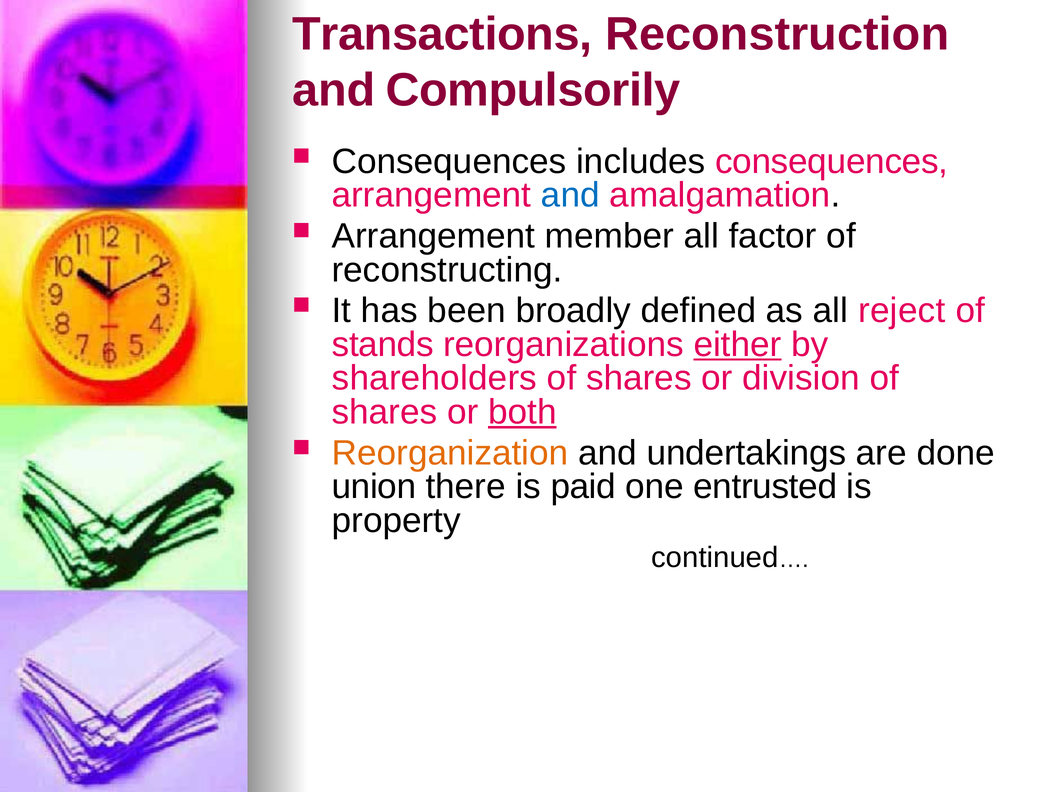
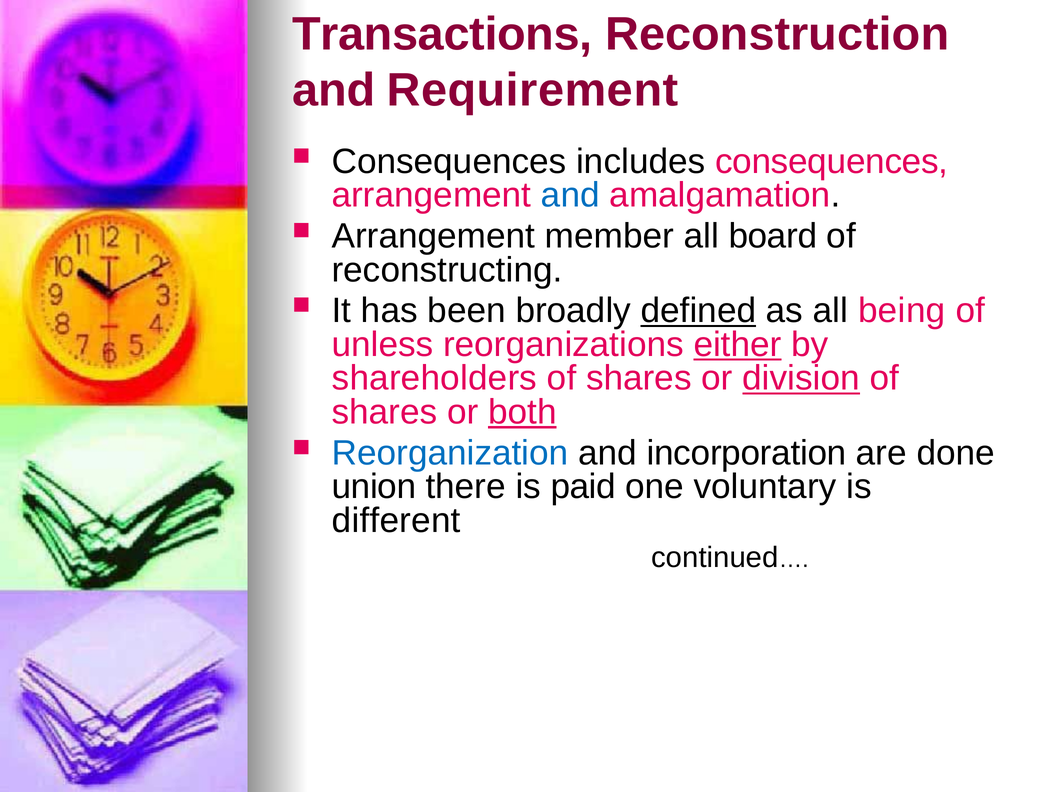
Compulsorily: Compulsorily -> Requirement (533, 90)
factor: factor -> board (773, 236)
defined underline: none -> present (698, 311)
reject: reject -> being (902, 311)
stands: stands -> unless (383, 345)
division underline: none -> present (801, 378)
Reorganization colour: orange -> blue (450, 453)
undertakings: undertakings -> incorporation (747, 453)
entrusted: entrusted -> voluntary (765, 487)
property: property -> different (396, 521)
